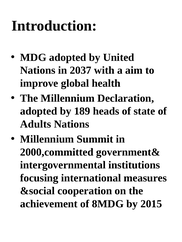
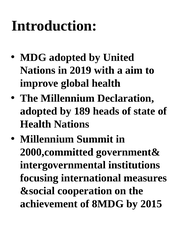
2037: 2037 -> 2019 (81, 70)
Adults: Adults -> Health (36, 124)
